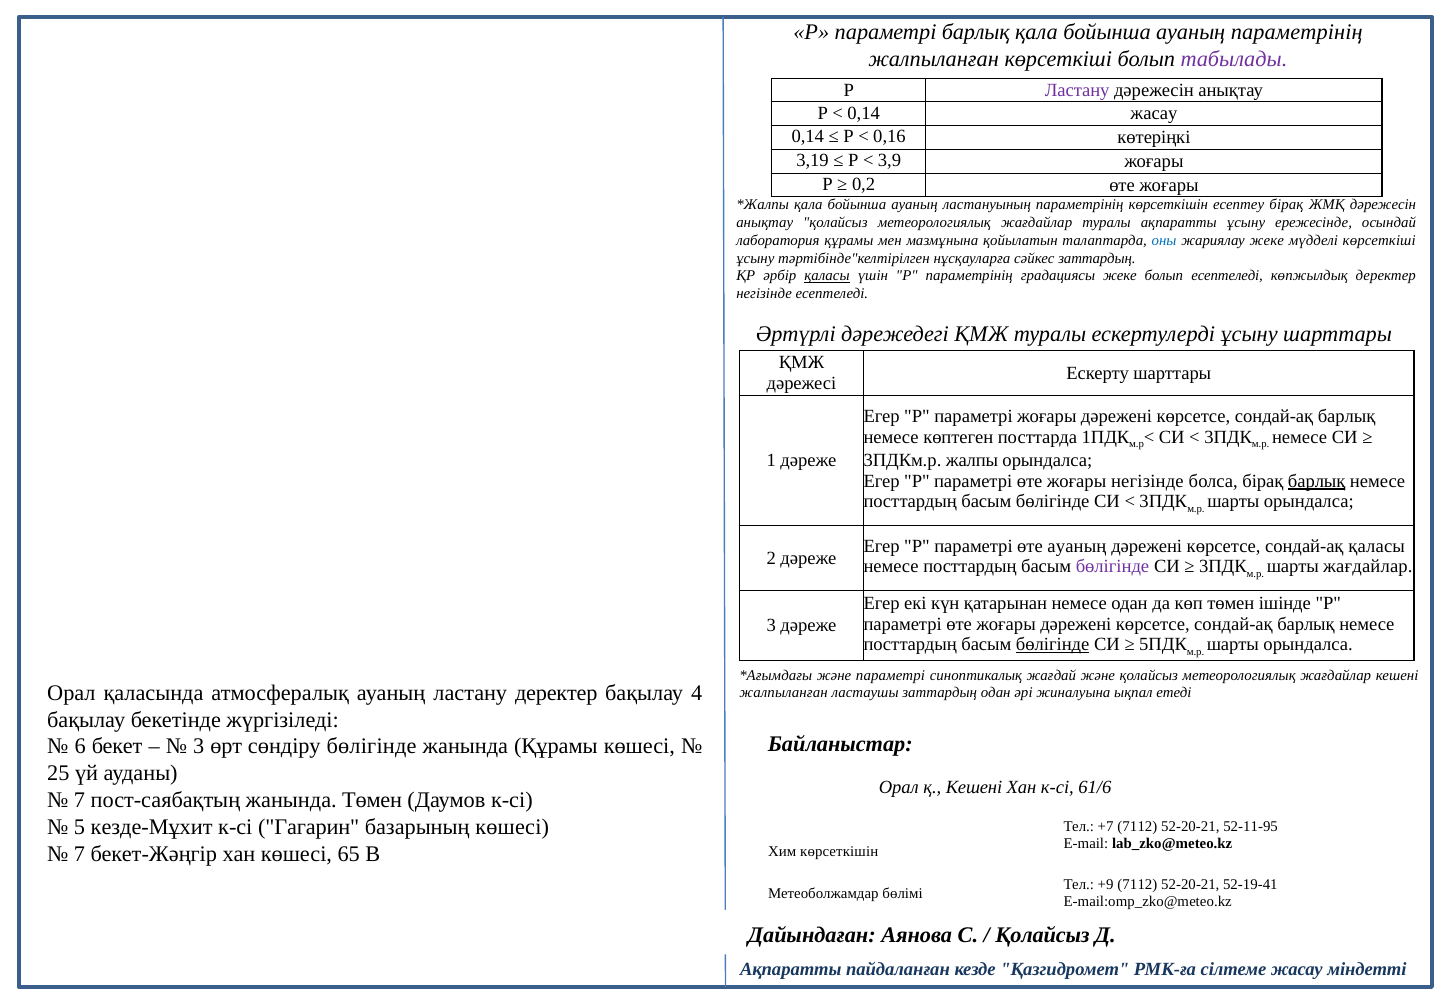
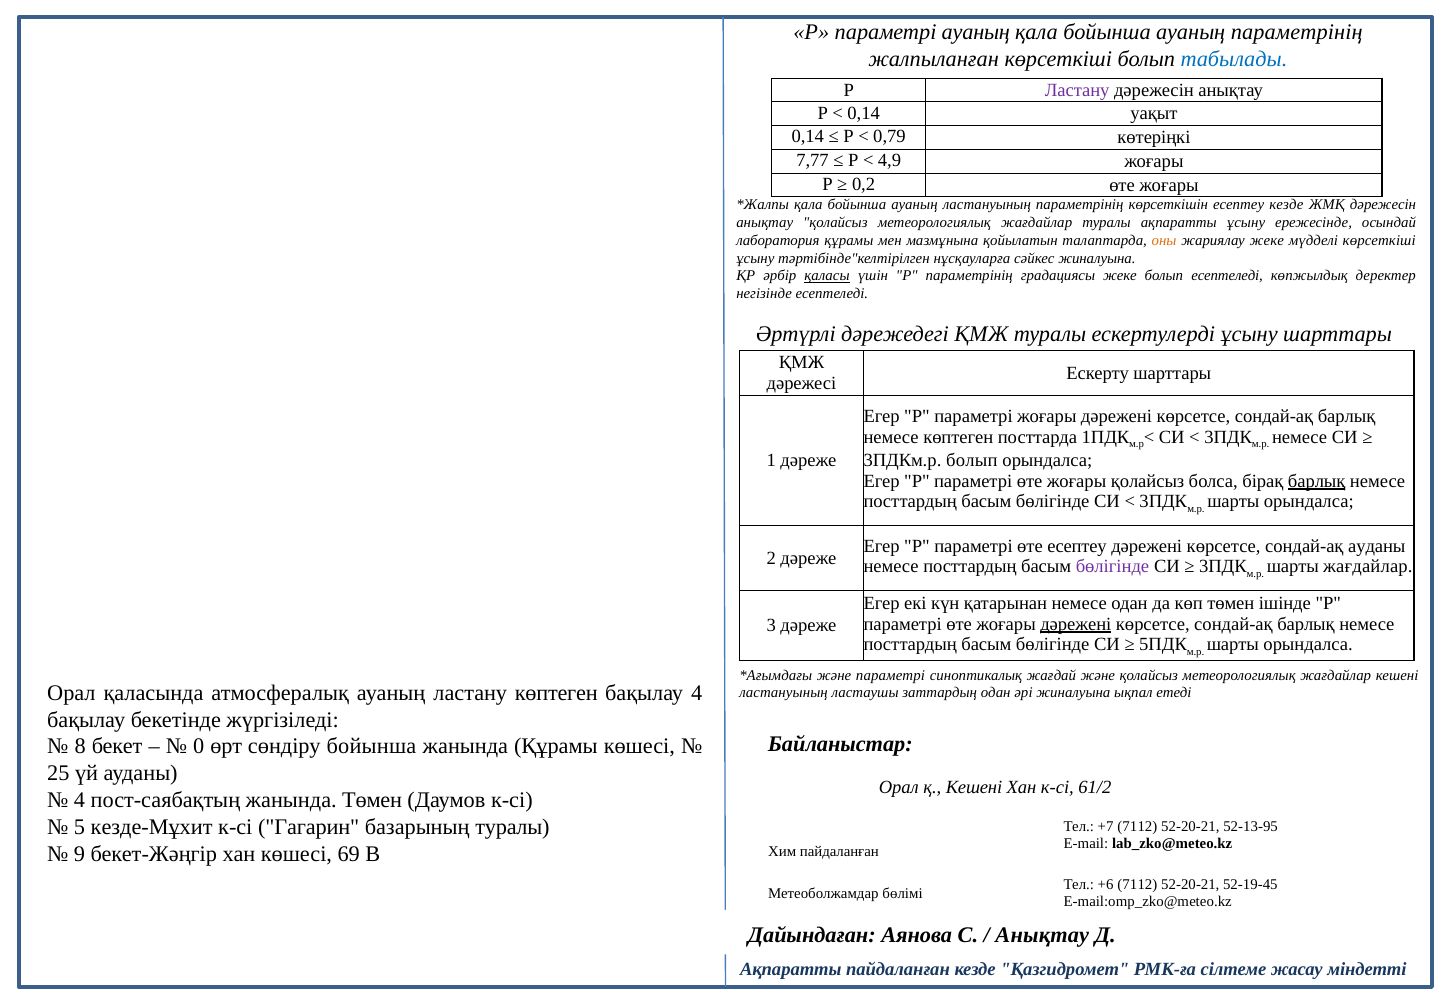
параметрі барлық: барлық -> ауаның (976, 33)
табылады colour: purple -> blue (1234, 59)
0,14 жасау: жасау -> уақыт (1154, 113)
0,16: 0,16 -> 0,79 (889, 137)
3,19: 3,19 -> 7,77 (812, 161)
3,9: 3,9 -> 4,9 (890, 161)
есептеу бірақ: бірақ -> кезде (1286, 205)
оны colour: blue -> orange (1164, 241)
сәйкес заттардың: заттардың -> жиналуына (1097, 258)
3ПДКм.р жалпы: жалпы -> болып (972, 461)
жоғары негізінде: негізінде -> қолайсыз (1148, 481)
өте ауаның: ауаның -> есептеу (1077, 546)
сондай-ақ қаласы: қаласы -> ауданы (1377, 546)
дәрежені underline: none -> present (1076, 624)
бөлігінде underline: present -> none (1053, 645)
ластану деректер: деректер -> көптеген (556, 693)
жалпыланған: жалпыланған -> ластануының (784, 693)
6: 6 -> 8 (80, 747)
3: 3 -> 0 (199, 747)
сөндіру бөлігінде: бөлігінде -> бойынша (372, 747)
61/6: 61/6 -> 61/2 (1095, 788)
7: 7 -> 4 (80, 801)
базарының көшесі: көшесі -> туралы (512, 827)
52-11-95: 52-11-95 -> 52-13-95 (1251, 827)
7: 7 -> 9 (80, 854)
65: 65 -> 69 (349, 854)
Хим көрсеткішін: көрсеткішін -> пайдаланған (839, 852)
+9: +9 -> +6 (1106, 885)
52-19-41: 52-19-41 -> 52-19-45 (1250, 885)
Қолайсыз: Қолайсыз -> Анықтау (1042, 936)
